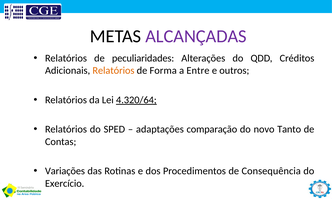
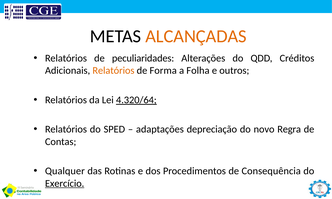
ALCANÇADAS colour: purple -> orange (196, 36)
Entre: Entre -> Folha (198, 71)
comparação: comparação -> depreciação (212, 129)
Tanto: Tanto -> Regra (289, 129)
Variações: Variações -> Qualquer (65, 171)
Exercício underline: none -> present (65, 184)
